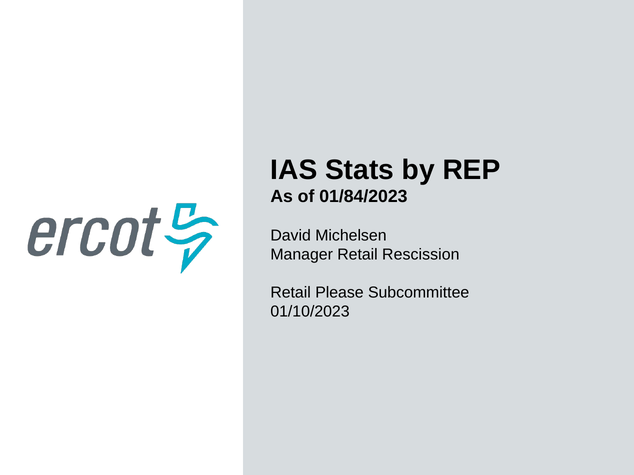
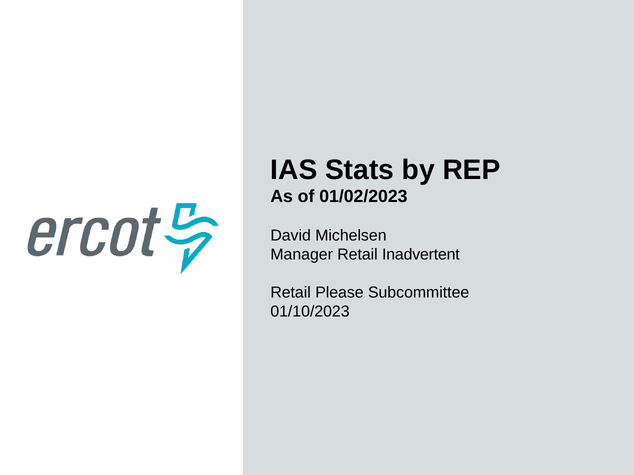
01/84/2023: 01/84/2023 -> 01/02/2023 (363, 197)
Rescission: Rescission -> Inadvertent (421, 255)
